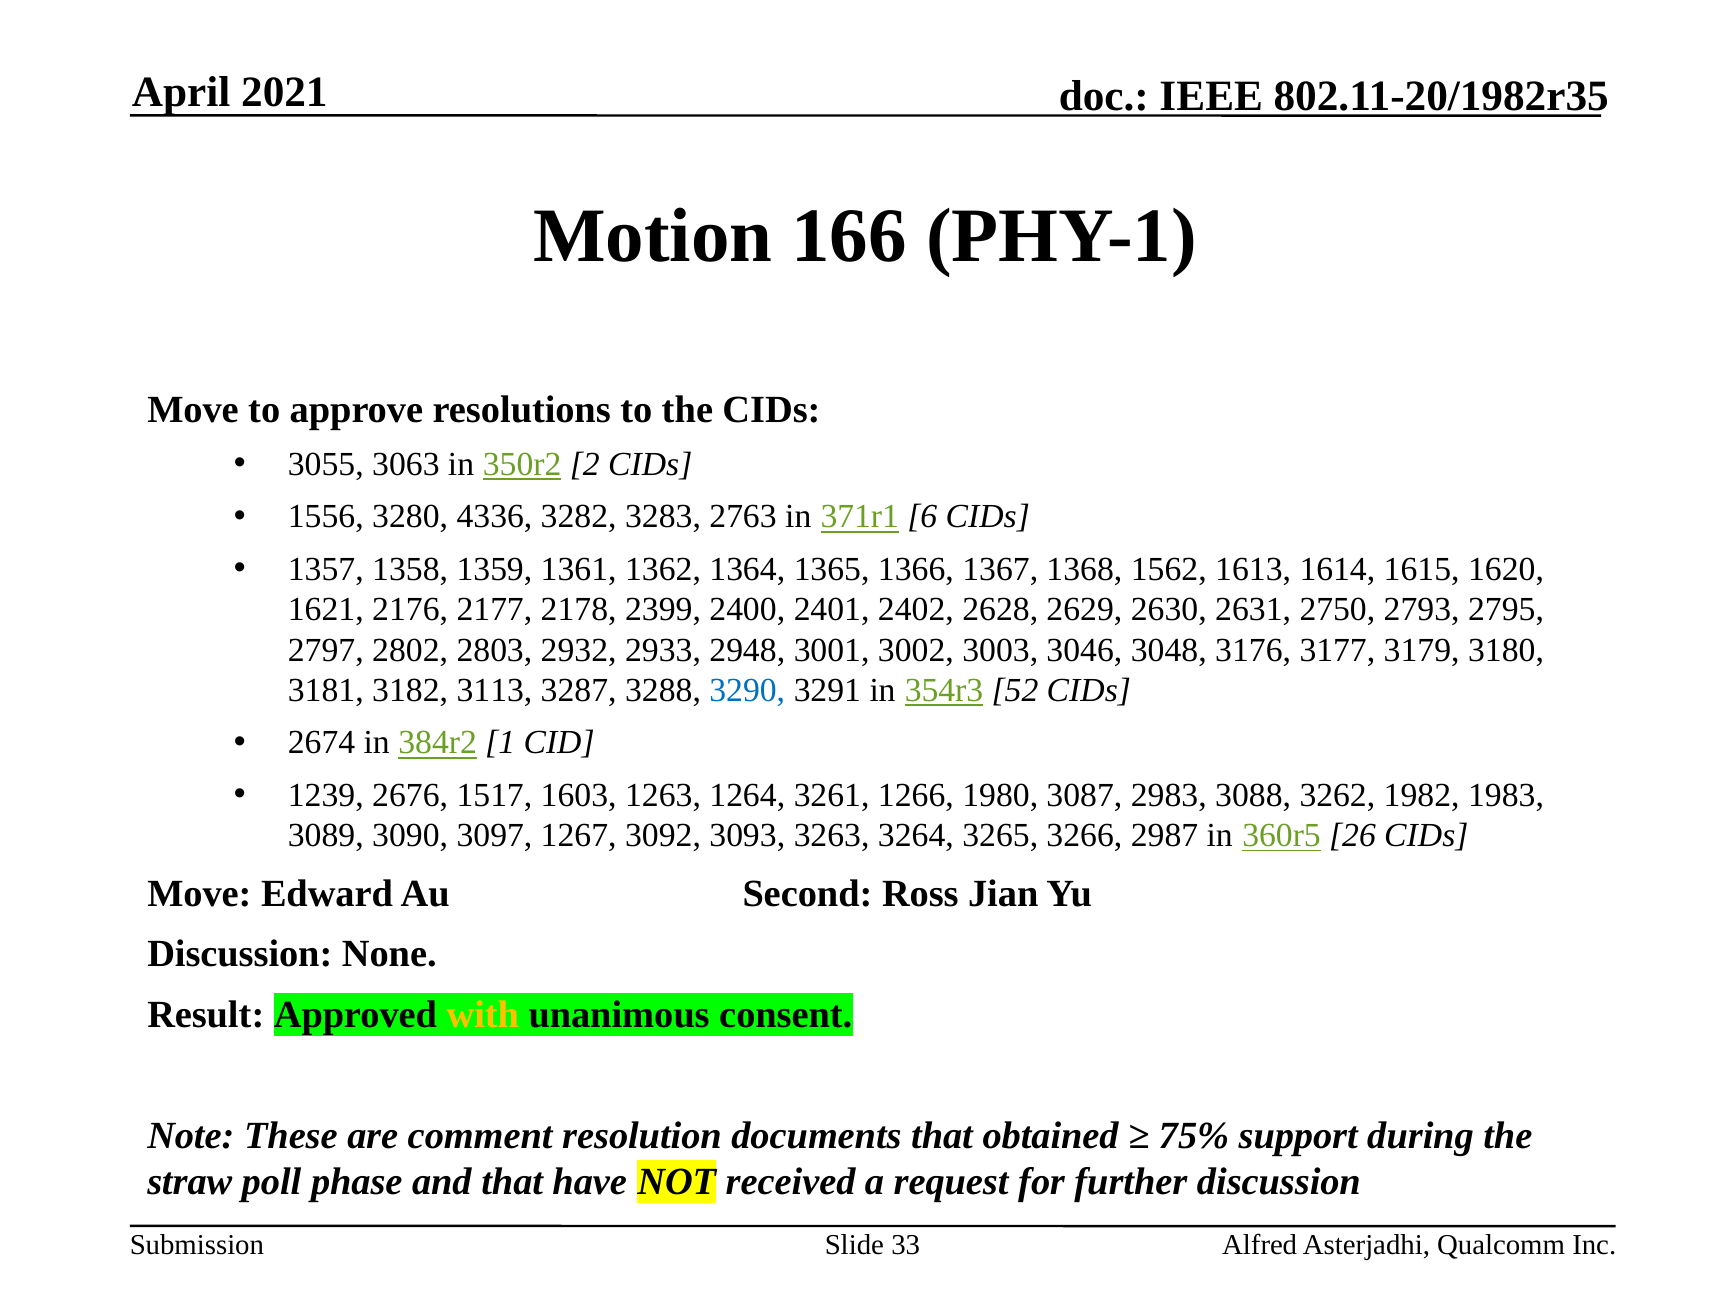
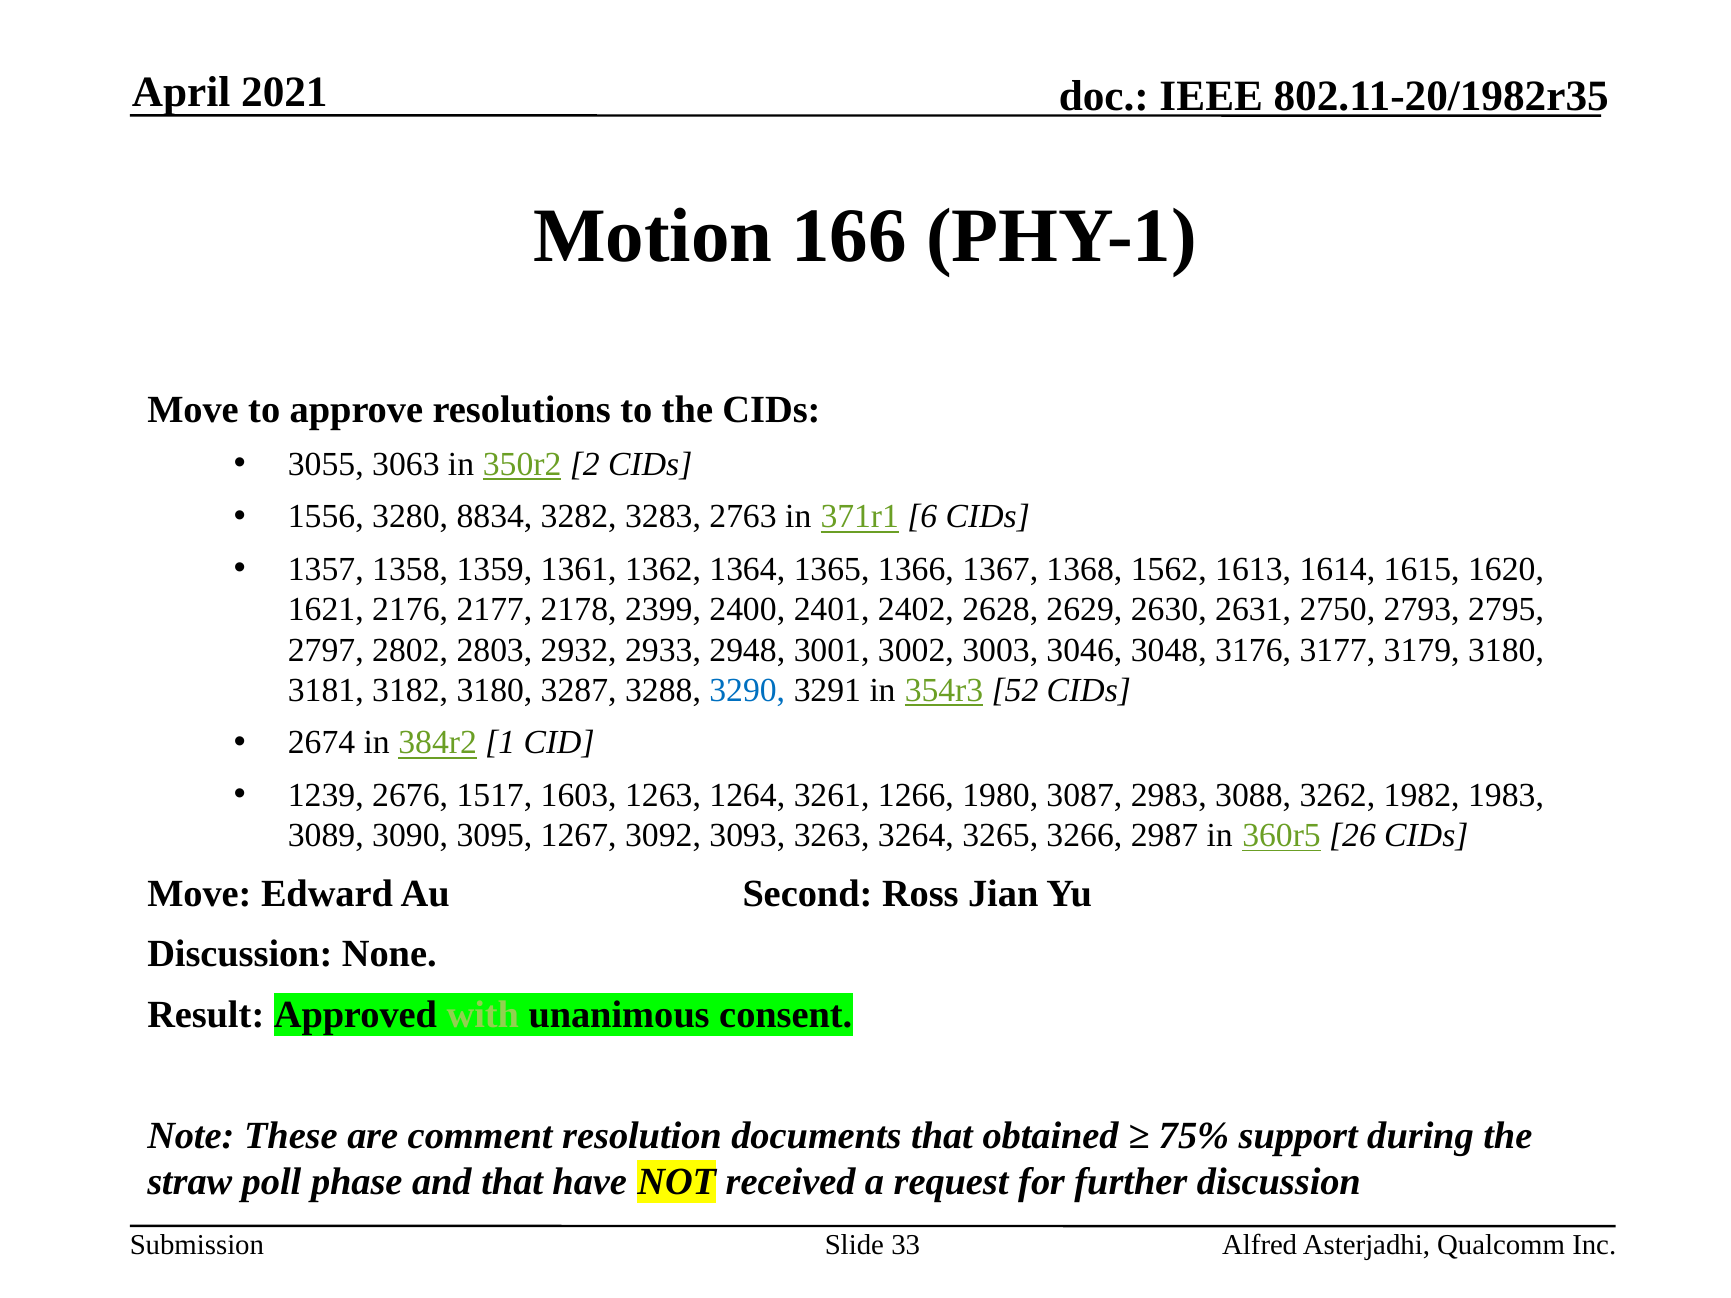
4336: 4336 -> 8834 (494, 517)
3182 3113: 3113 -> 3180 (494, 690)
3097: 3097 -> 3095 (494, 836)
with colour: yellow -> light green (483, 1015)
